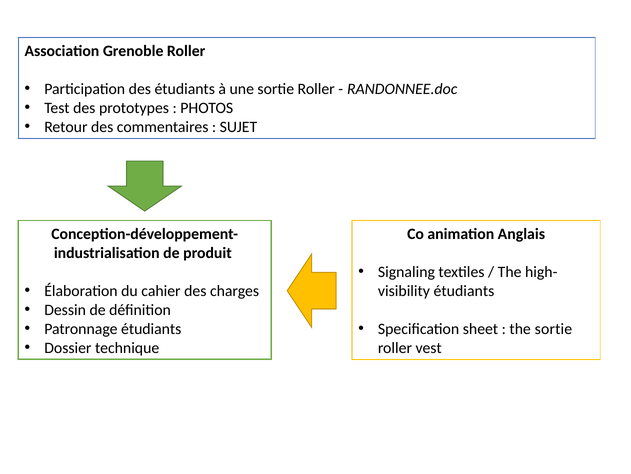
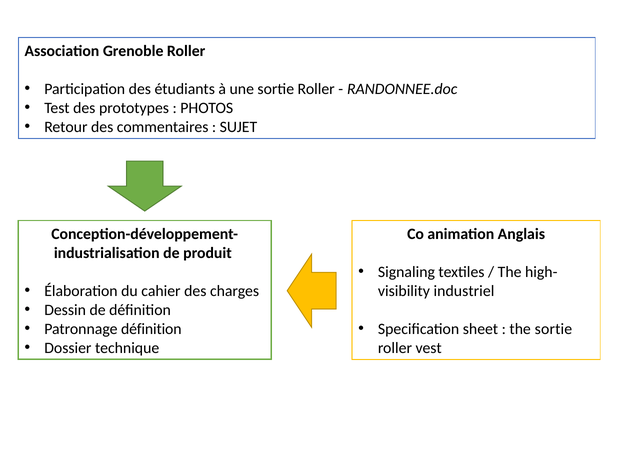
étudiants: étudiants -> industriel (464, 291)
Patronnage étudiants: étudiants -> définition (151, 328)
